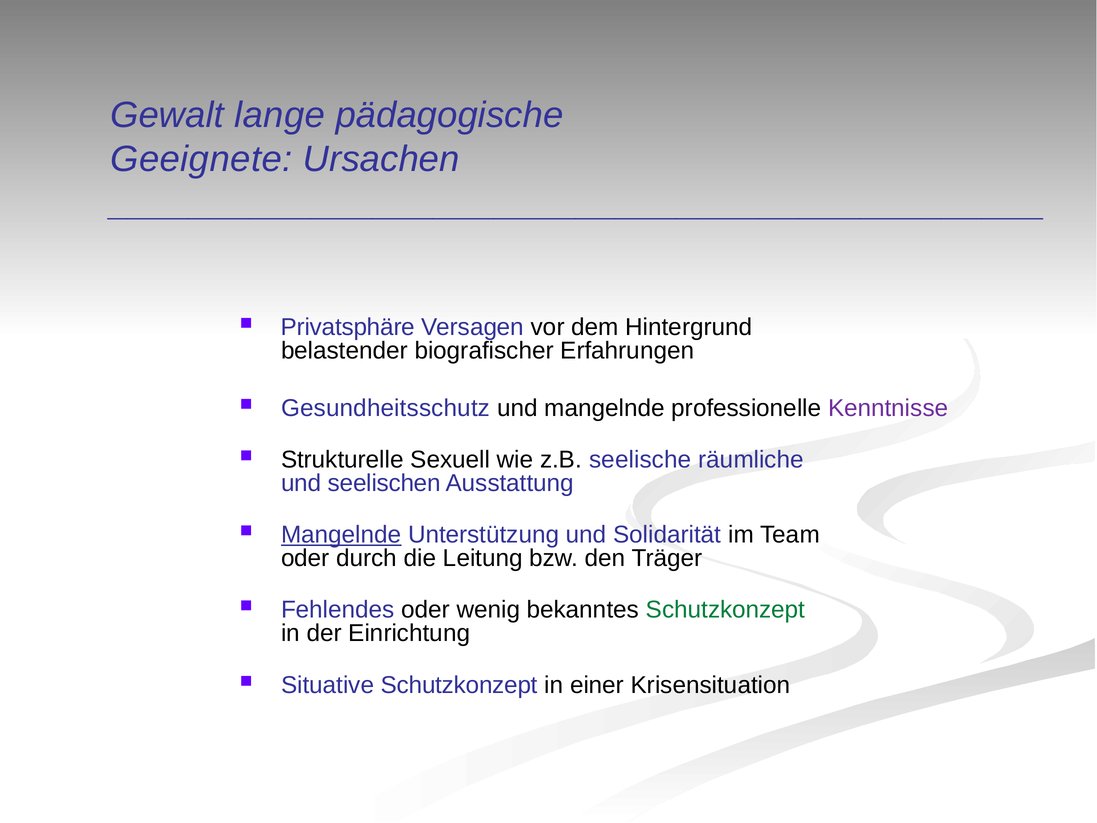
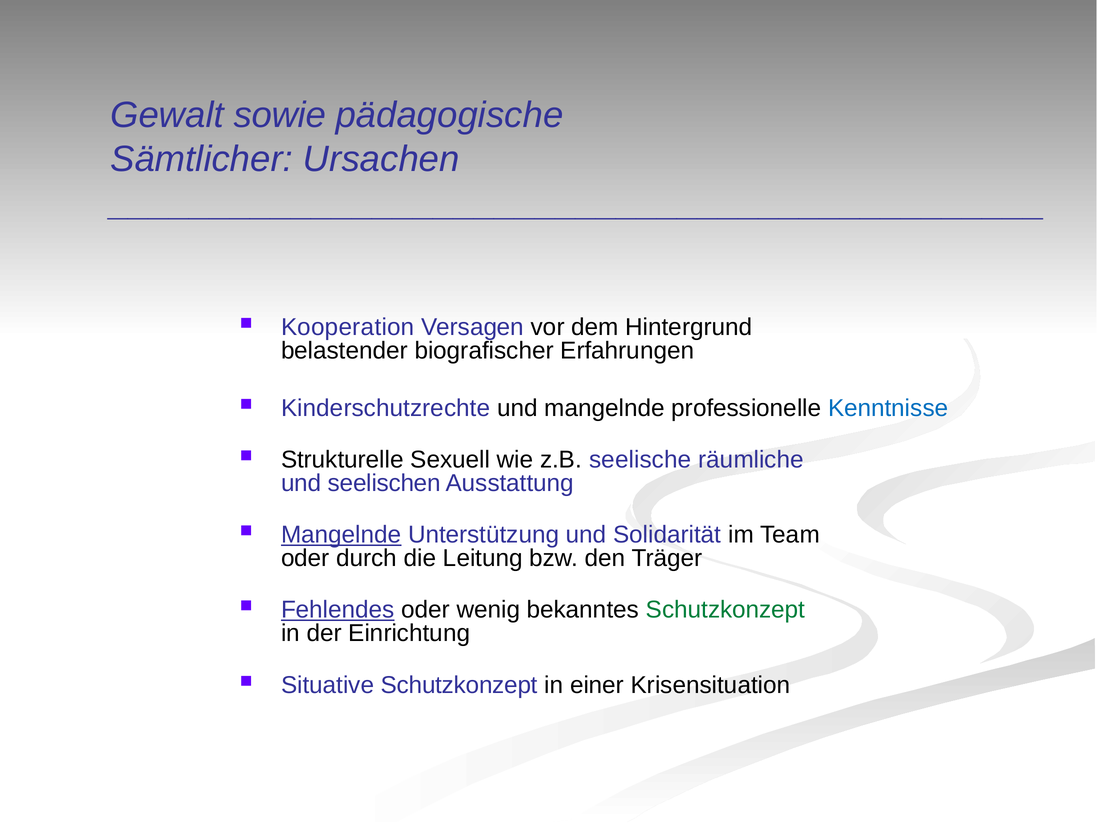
lange: lange -> sowie (280, 115)
Geeignete: Geeignete -> Sämtlicher (202, 159)
Privatsphäre: Privatsphäre -> Kooperation (348, 327)
Gesundheitsschutz: Gesundheitsschutz -> Kinderschutzrechte (386, 408)
Kenntnisse colour: purple -> blue (888, 408)
Fehlendes underline: none -> present (338, 610)
